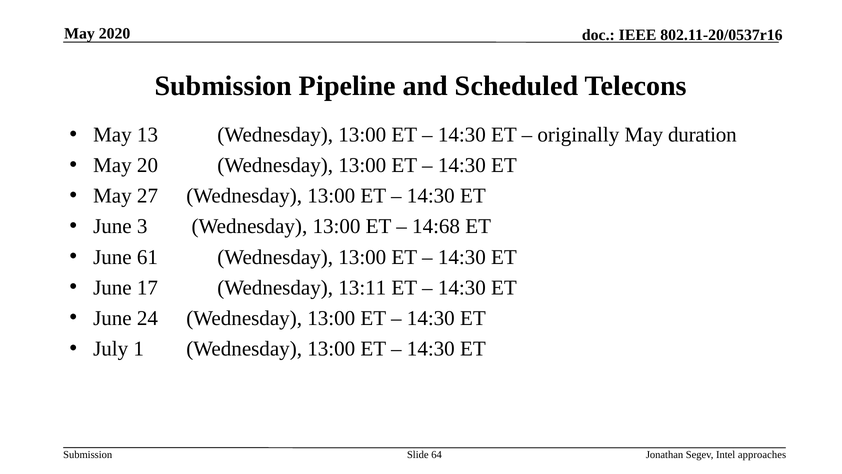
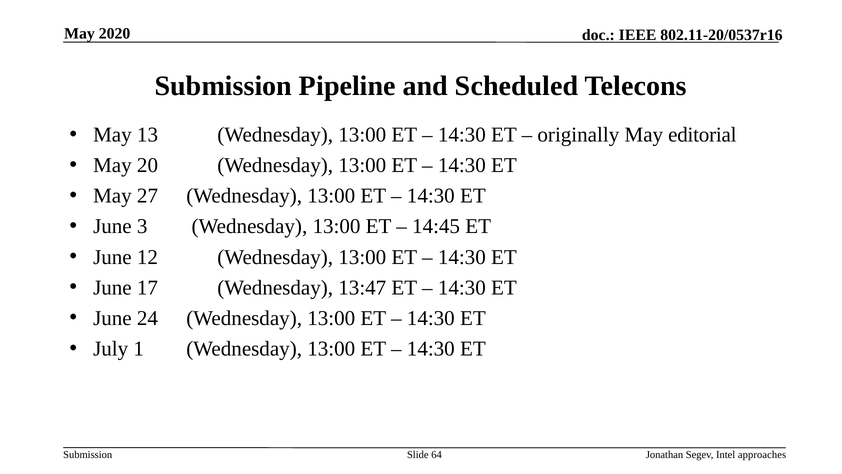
duration: duration -> editorial (702, 135)
14:68: 14:68 -> 14:45 (436, 226)
61: 61 -> 12 (147, 257)
13:11: 13:11 -> 13:47 (362, 287)
